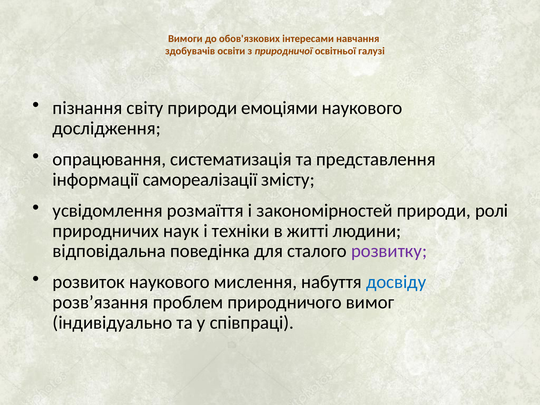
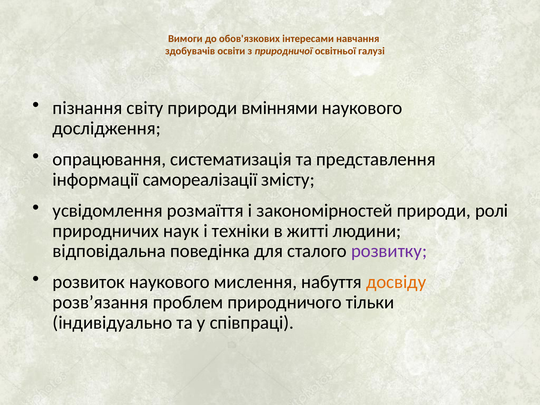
емоціями: емоціями -> вміннями (280, 108)
досвіду colour: blue -> orange (396, 282)
вимог: вимог -> тільки (370, 302)
